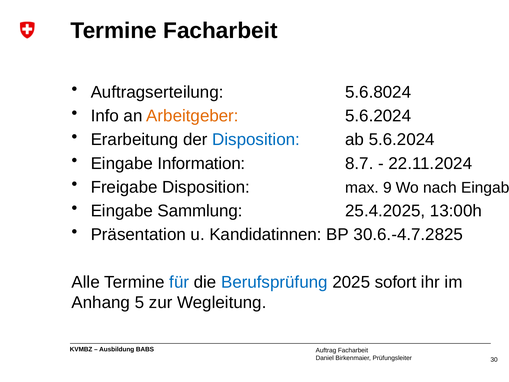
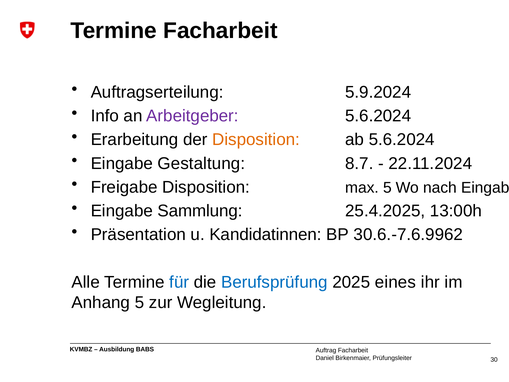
5.6.8024: 5.6.8024 -> 5.9.2024 (378, 92)
Arbeitgeber colour: orange -> purple (192, 116)
Disposition colour: blue -> orange (256, 140)
Information: Information -> Gestaltung (201, 163)
max 9: 9 -> 5 (387, 188)
30.6.-4.7.2825: 30.6.-4.7.2825 -> 30.6.-7.6.9962 (408, 235)
sofort: sofort -> eines (395, 282)
